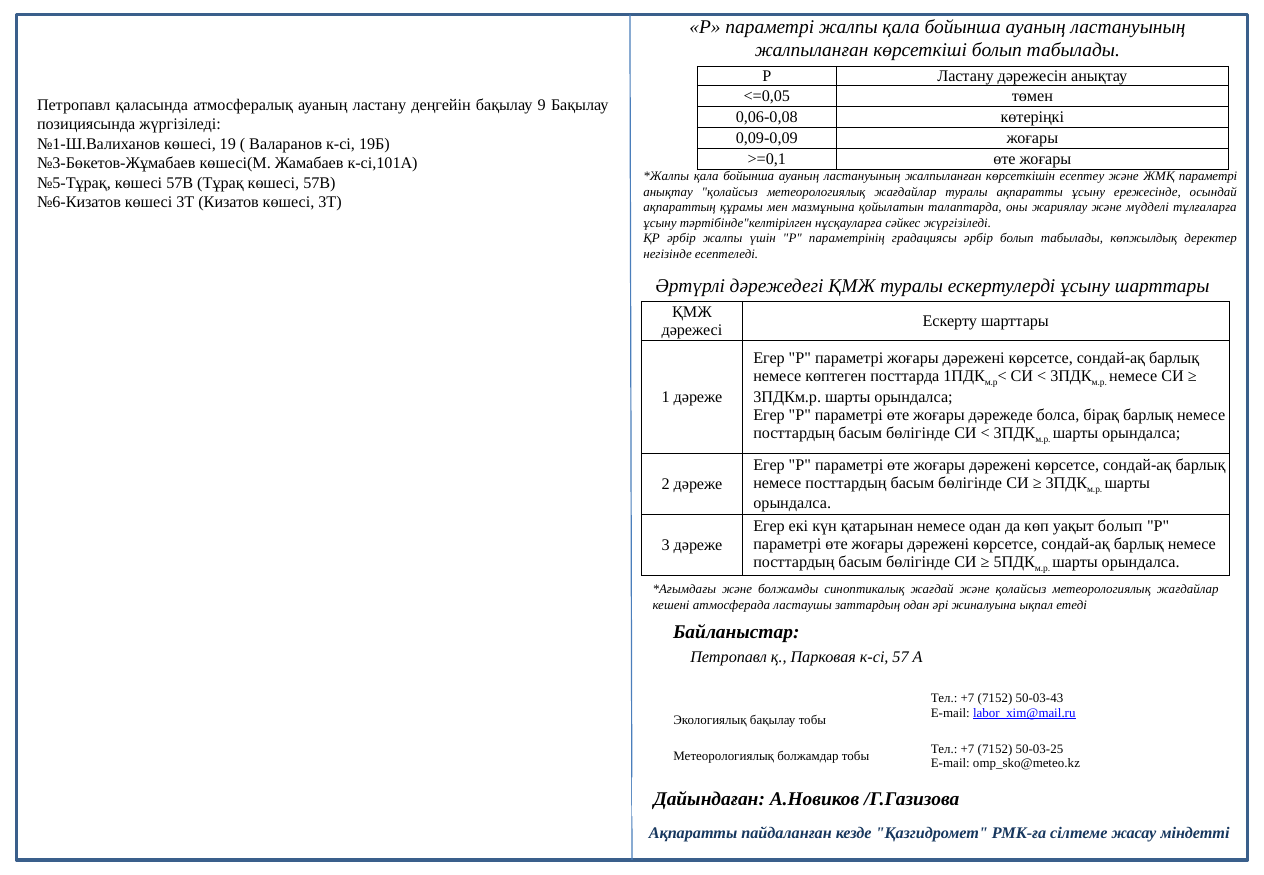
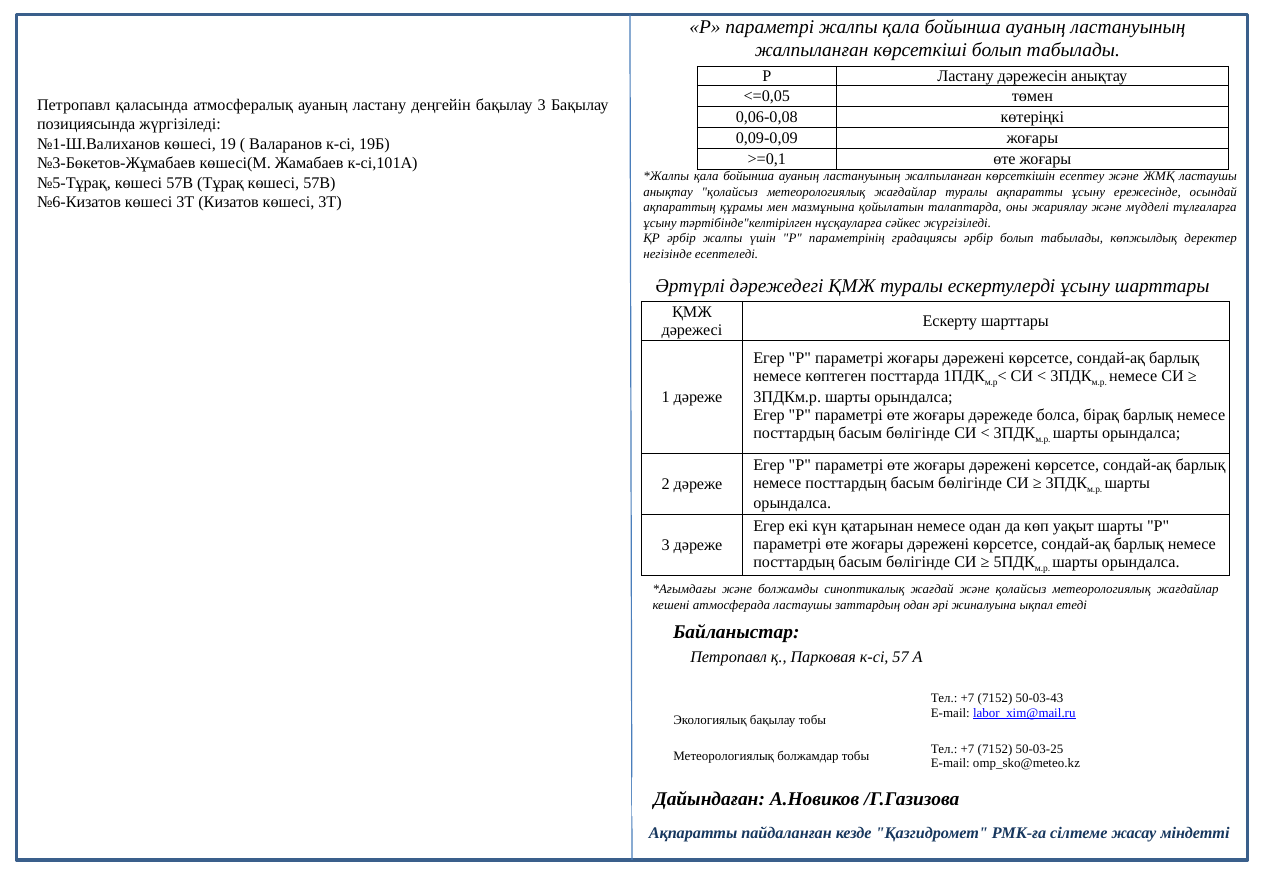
бақылау 9: 9 -> 3 (542, 105)
ЖМҚ параметрі: параметрі -> ластаушы (1208, 177)
уақыт болып: болып -> шарты (1120, 526)
